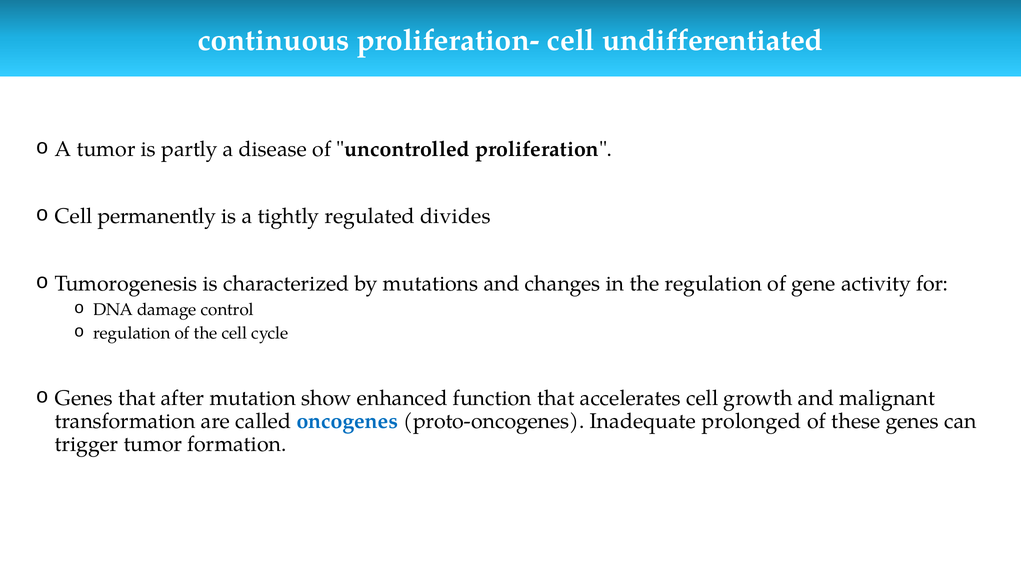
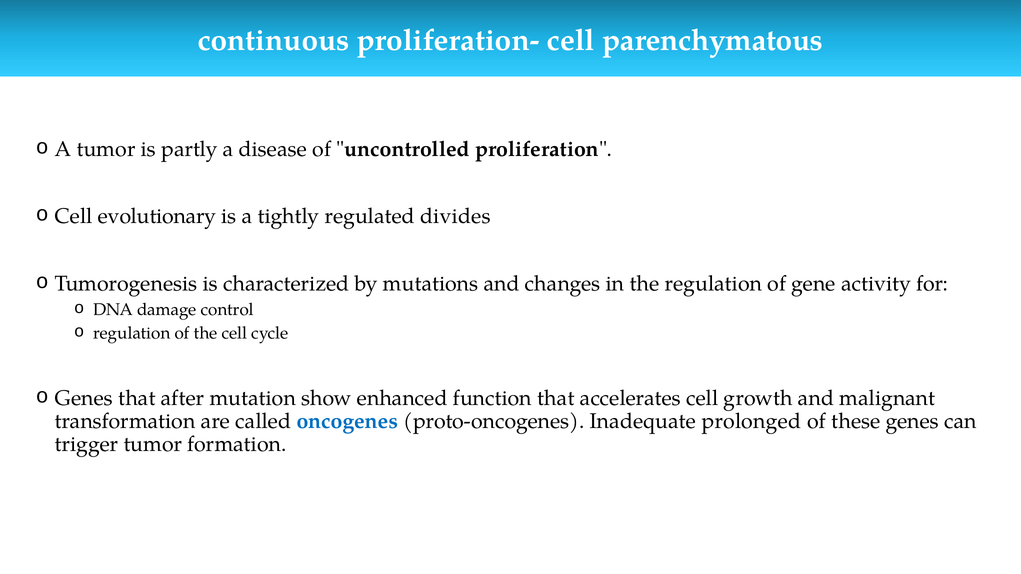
undifferentiated: undifferentiated -> parenchymatous (713, 40)
permanently: permanently -> evolutionary (157, 217)
